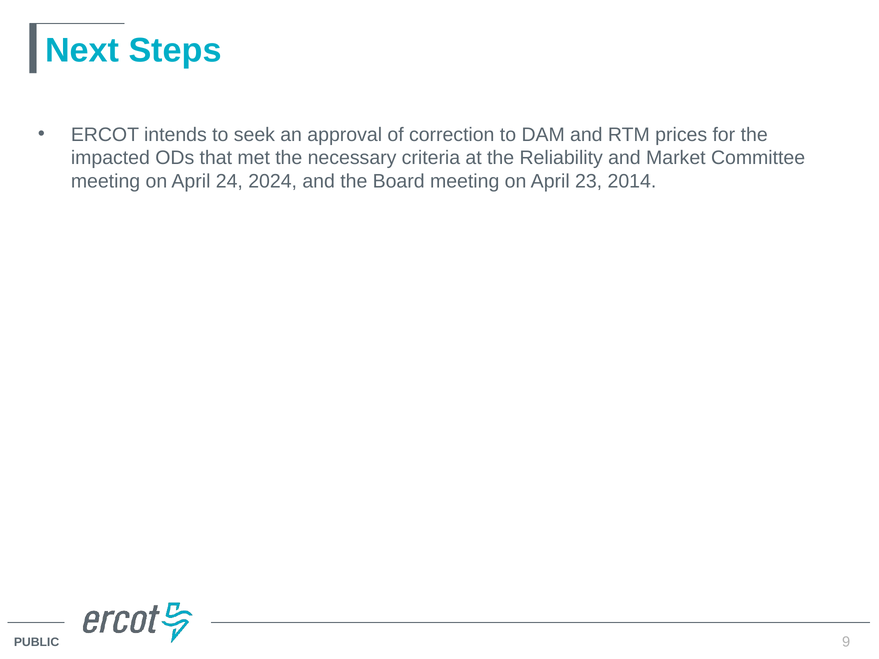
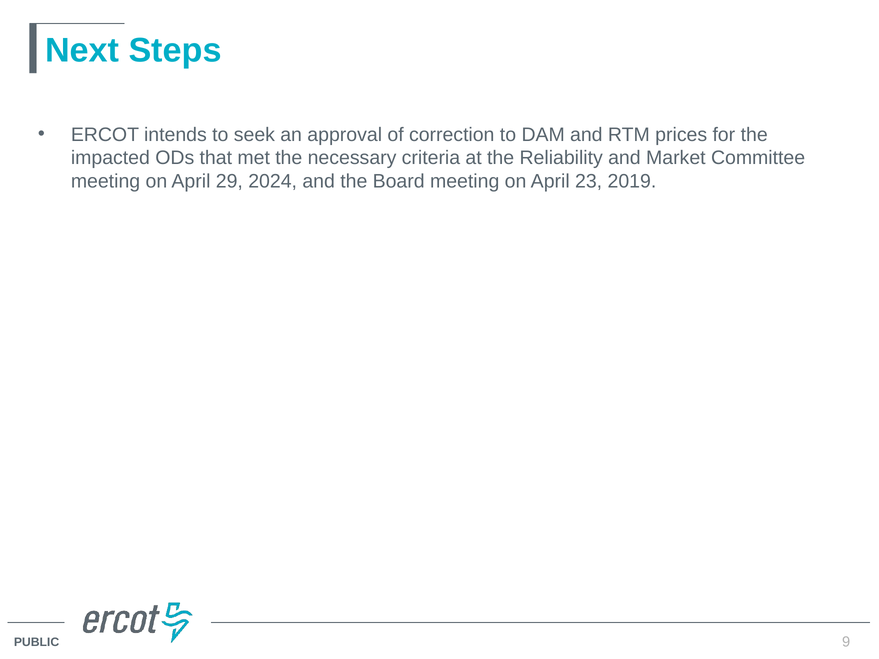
24: 24 -> 29 (229, 181)
2014: 2014 -> 2019 (632, 181)
